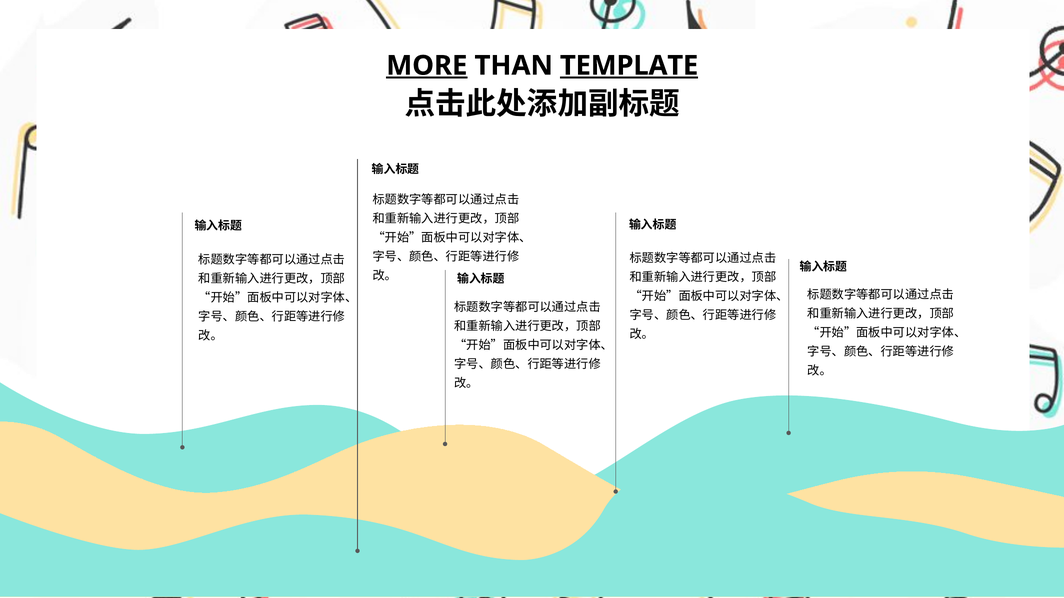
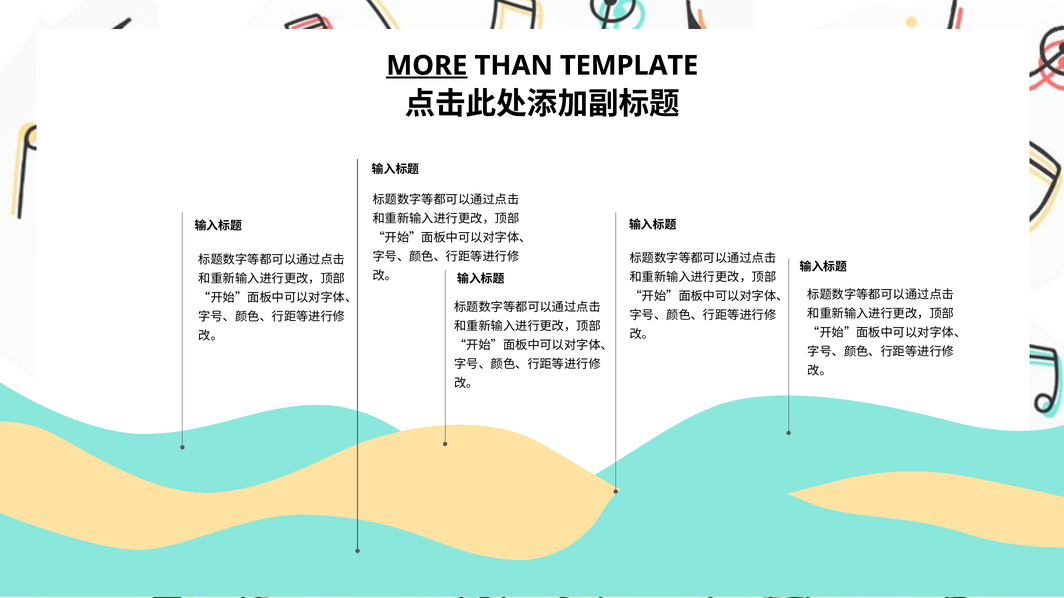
TEMPLATE underline: present -> none (629, 66)
